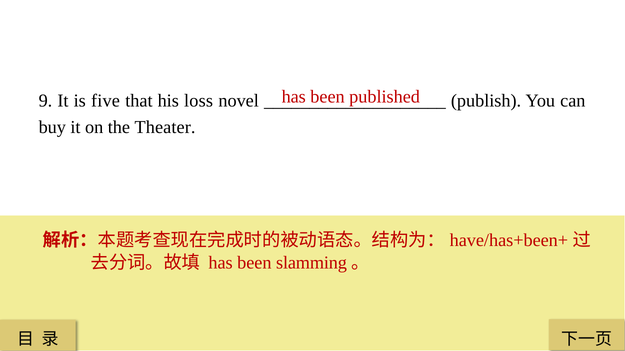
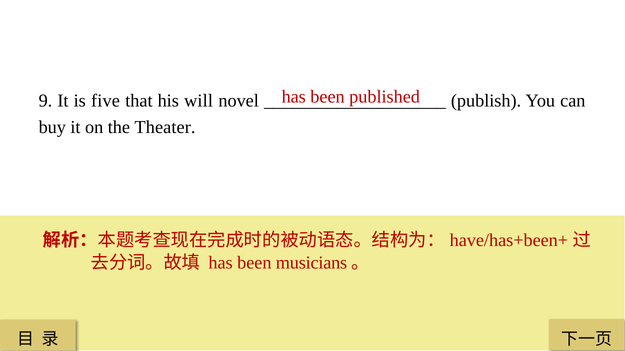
loss: loss -> will (199, 101)
slamming: slamming -> musicians (312, 263)
